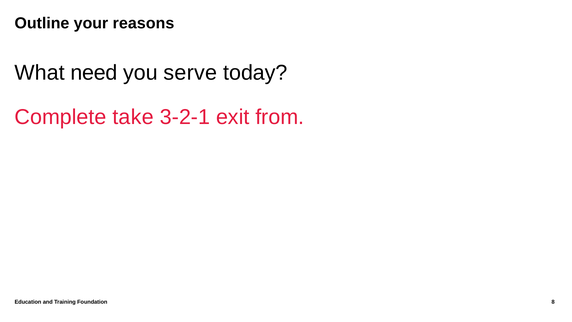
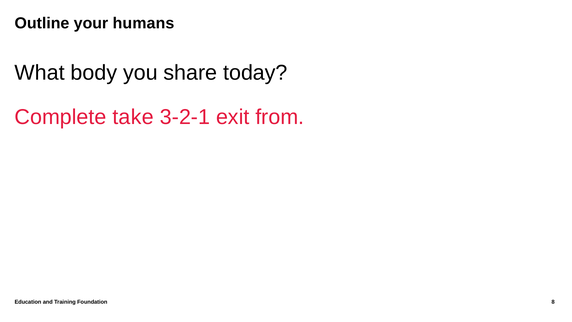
reasons: reasons -> humans (143, 23)
need: need -> body (94, 73)
serve: serve -> share (190, 73)
